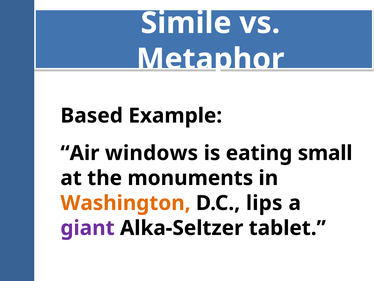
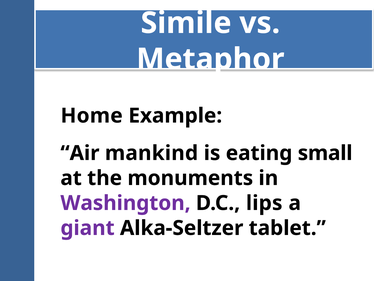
Based: Based -> Home (92, 115)
windows: windows -> mankind (152, 153)
Washington colour: orange -> purple (125, 203)
